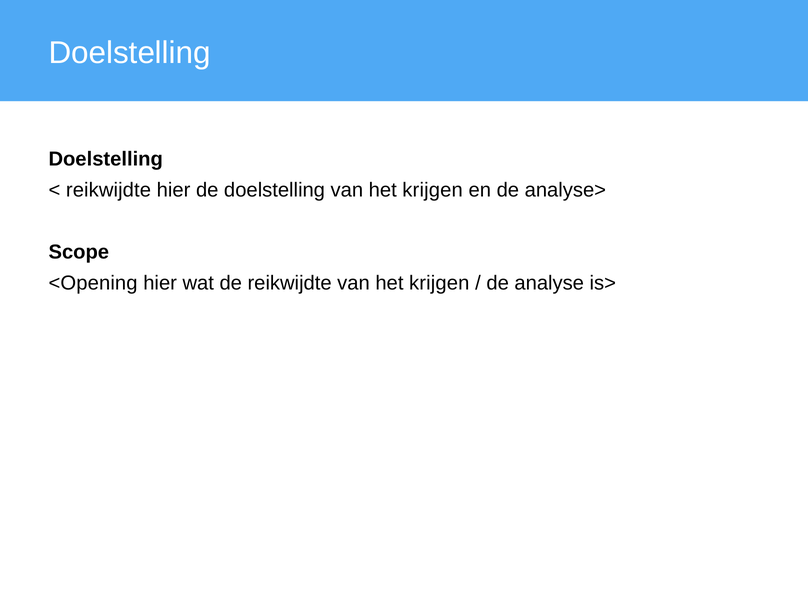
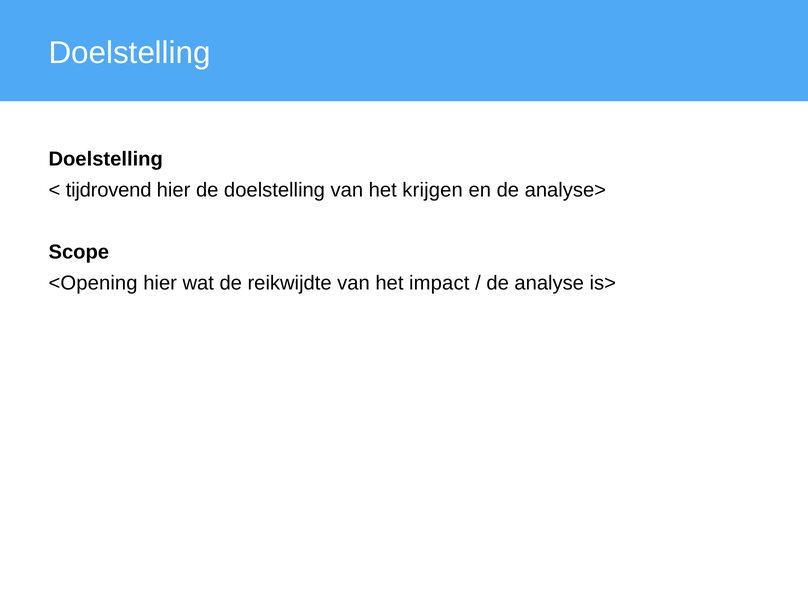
reikwijdte: reikwijdte -> tijdrovend (109, 190)
reikwijdte van het krijgen: krijgen -> impact (439, 283)
